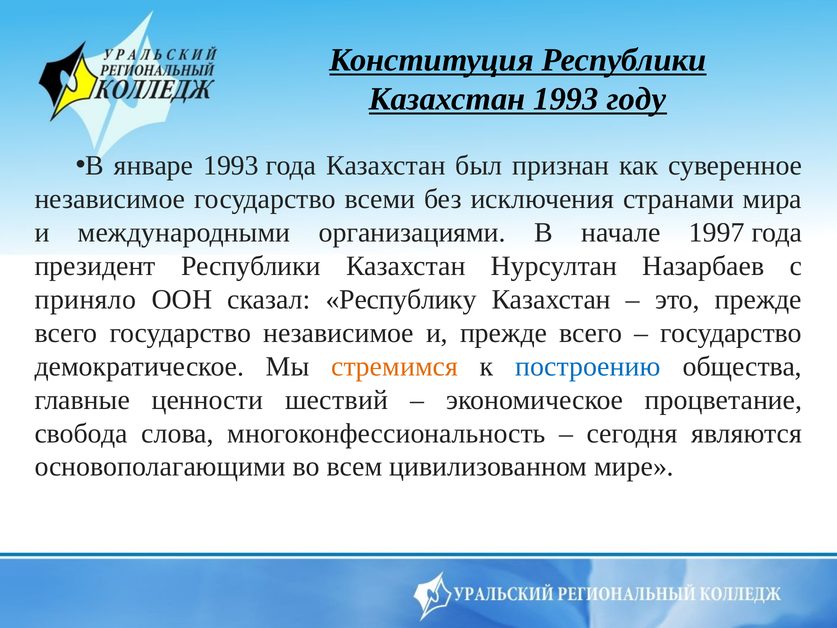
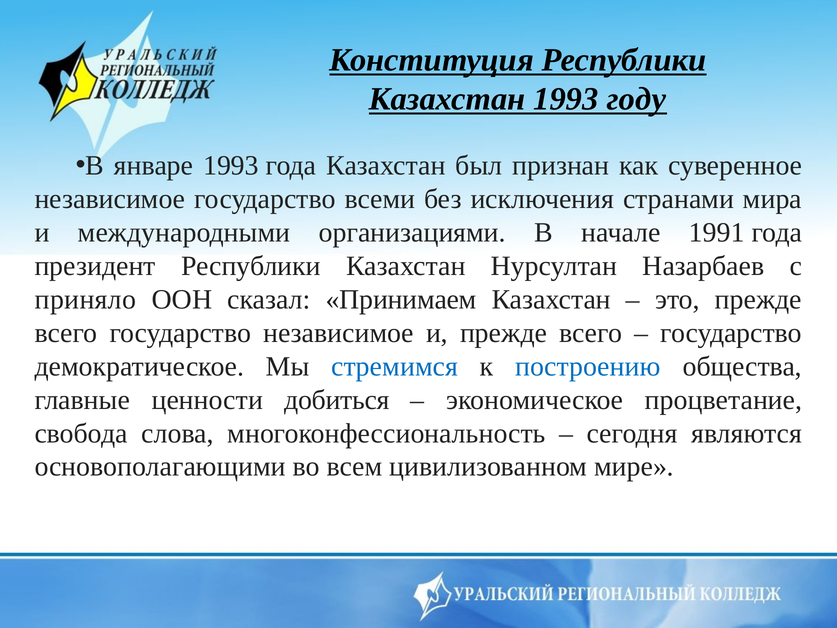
1997: 1997 -> 1991 (717, 232)
Республику: Республику -> Принимаем (401, 299)
стремимся colour: orange -> blue (395, 366)
шествий: шествий -> добиться (337, 400)
